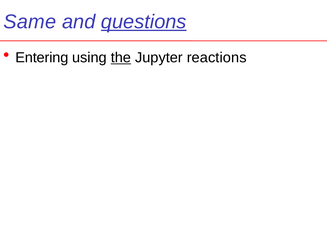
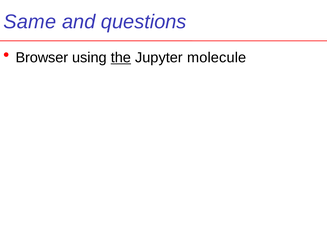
questions underline: present -> none (144, 22)
Entering: Entering -> Browser (42, 58)
reactions: reactions -> molecule (217, 58)
